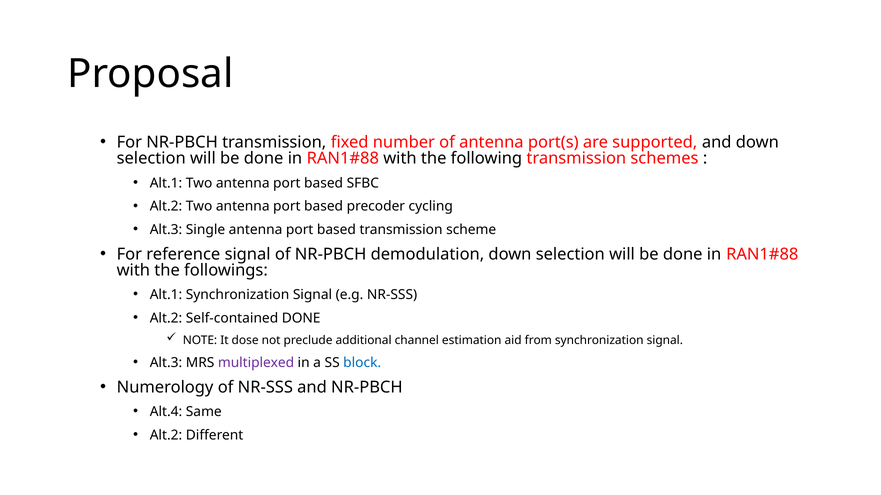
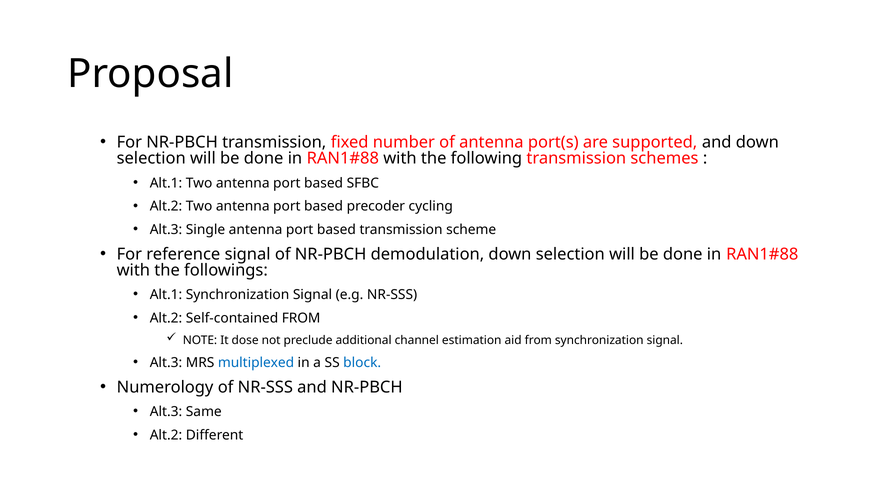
Self-contained DONE: DONE -> FROM (301, 318)
multiplexed colour: purple -> blue (256, 363)
Alt.4: Alt.4 -> Alt.3 (166, 412)
